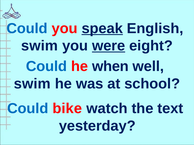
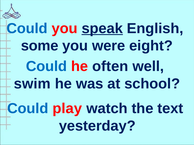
swim: swim -> some (40, 46)
were underline: present -> none (109, 46)
when: when -> often (110, 67)
bike: bike -> play (67, 109)
